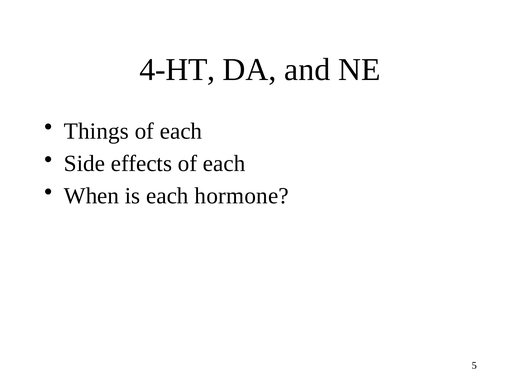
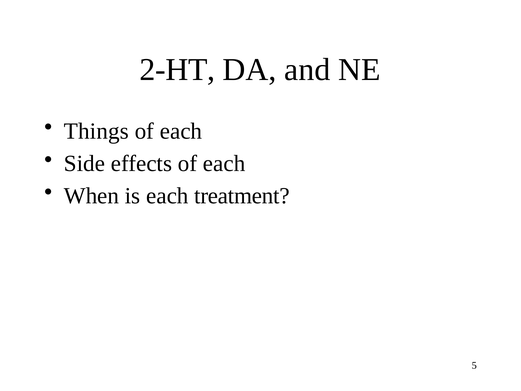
4-HT: 4-HT -> 2-HT (177, 70)
hormone: hormone -> treatment (242, 196)
